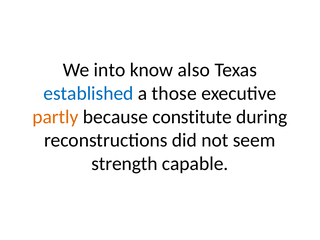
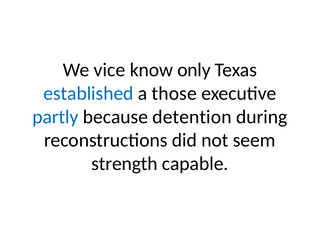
into: into -> vice (109, 70)
also: also -> only (194, 70)
partly colour: orange -> blue (55, 117)
constitute: constitute -> detention (192, 117)
